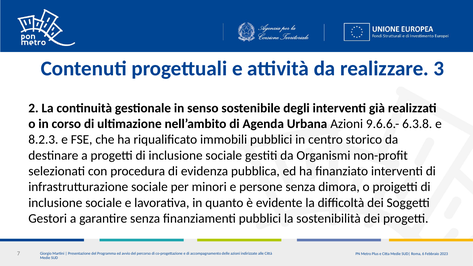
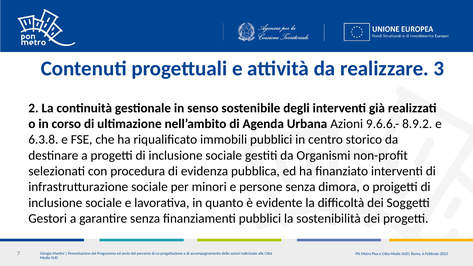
6.3.8: 6.3.8 -> 8.9.2 (417, 124)
8.2.3: 8.2.3 -> 6.3.8 (43, 140)
